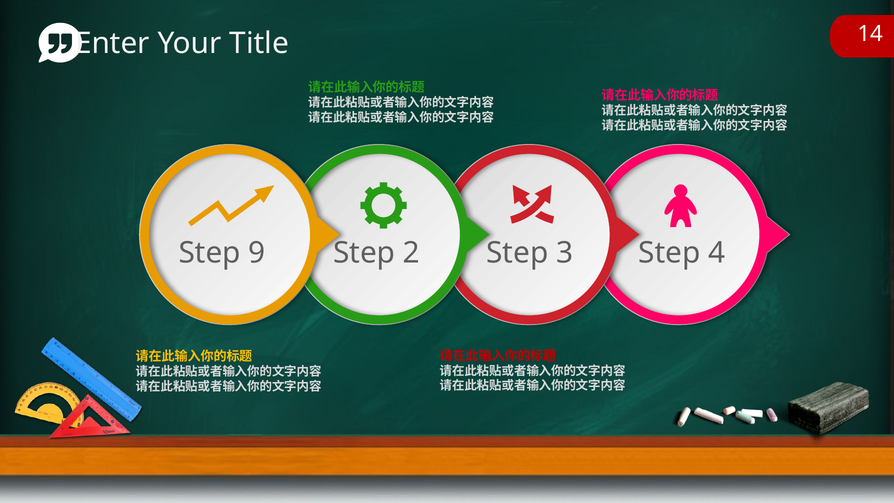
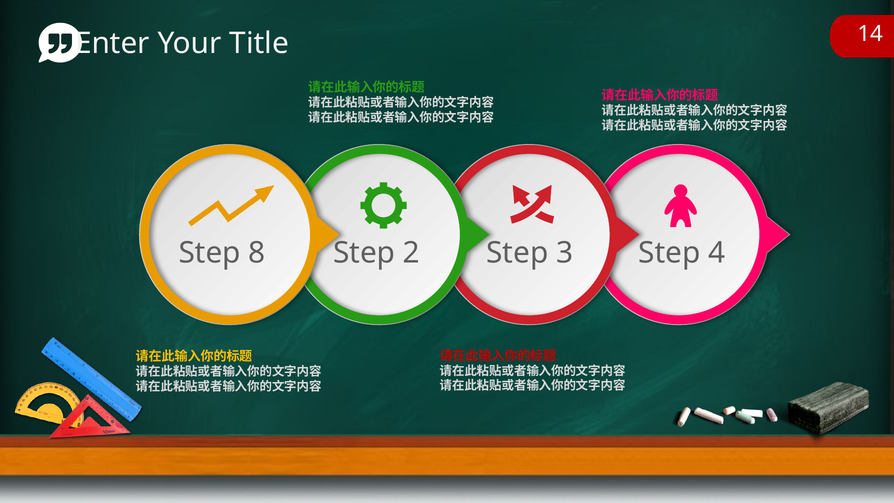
9: 9 -> 8 (257, 253)
